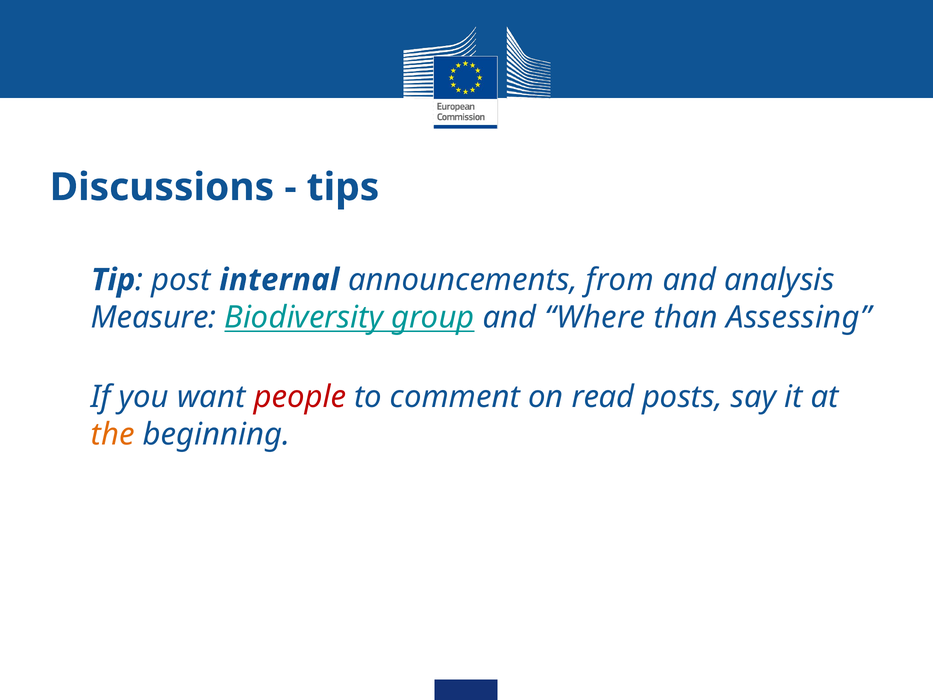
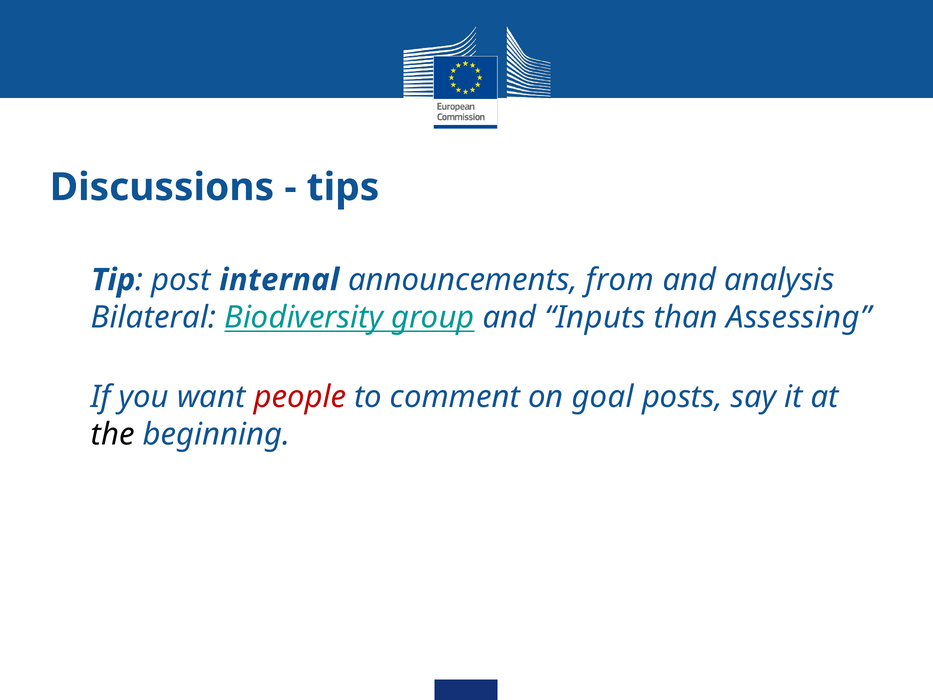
Measure: Measure -> Bilateral (154, 317)
Where: Where -> Inputs (595, 317)
read: read -> goal (603, 397)
the colour: orange -> black (113, 434)
